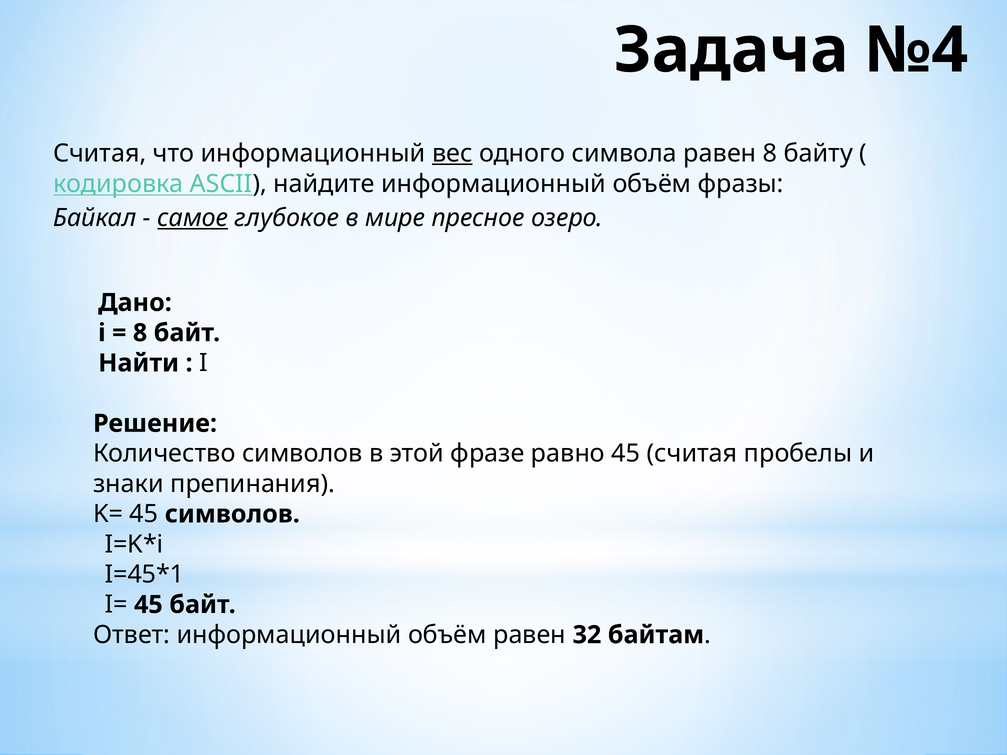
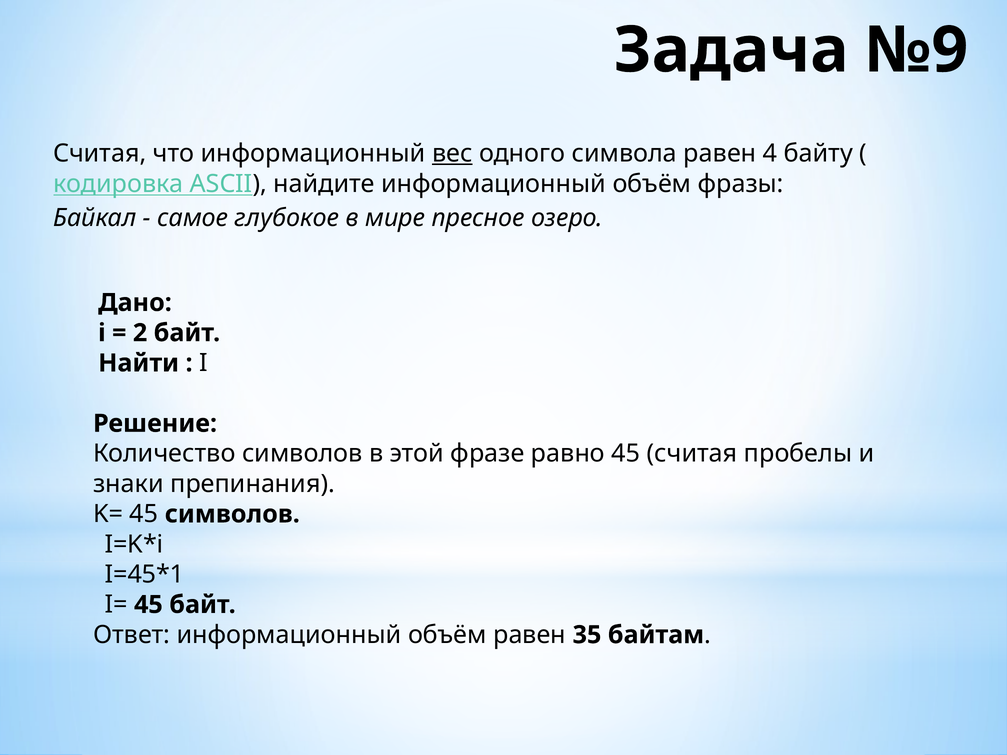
№4: №4 -> №9 (917, 50)
равен 8: 8 -> 4 (770, 154)
самое underline: present -> none (193, 218)
8: 8 -> 2 (140, 333)
32: 32 -> 35 (587, 635)
